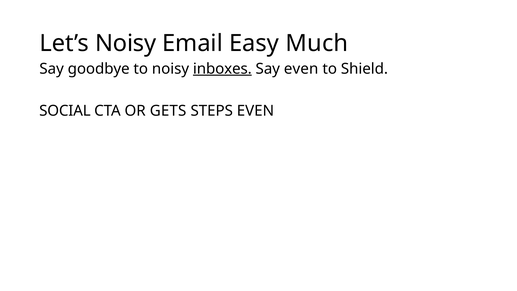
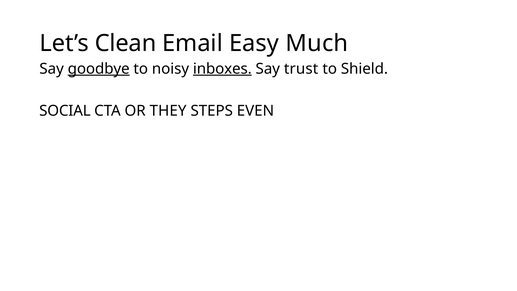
Let’s Noisy: Noisy -> Clean (126, 43)
goodbye underline: none -> present (99, 69)
Say even: even -> trust (301, 69)
GETS: GETS -> THEY (168, 111)
